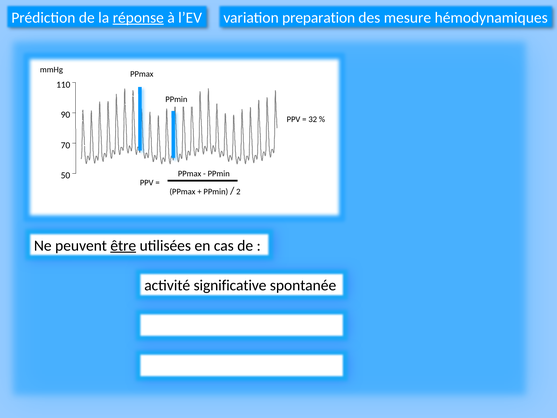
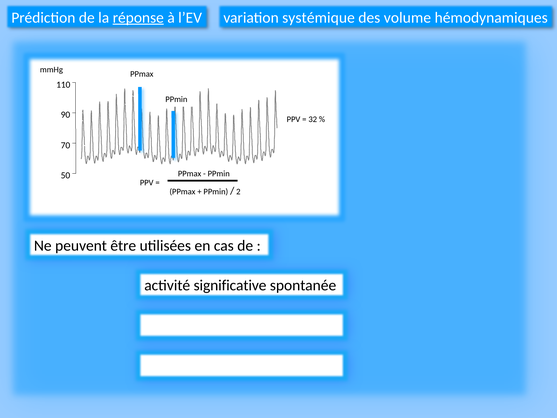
preparation: preparation -> systémique (319, 18)
mesure: mesure -> volume (407, 18)
être underline: present -> none (123, 245)
